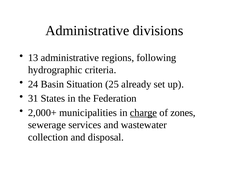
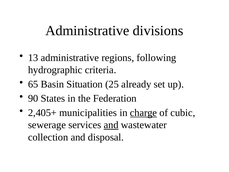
24: 24 -> 65 (33, 84)
31: 31 -> 90 (33, 98)
2,000+: 2,000+ -> 2,405+ (42, 113)
zones: zones -> cubic (183, 113)
and underline: none -> present (111, 125)
